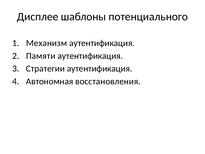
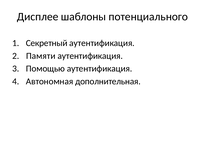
Механизм: Механизм -> Секретный (47, 43)
Стратегии: Стратегии -> Помощью (45, 69)
восстановления: восстановления -> дополнительная (108, 81)
